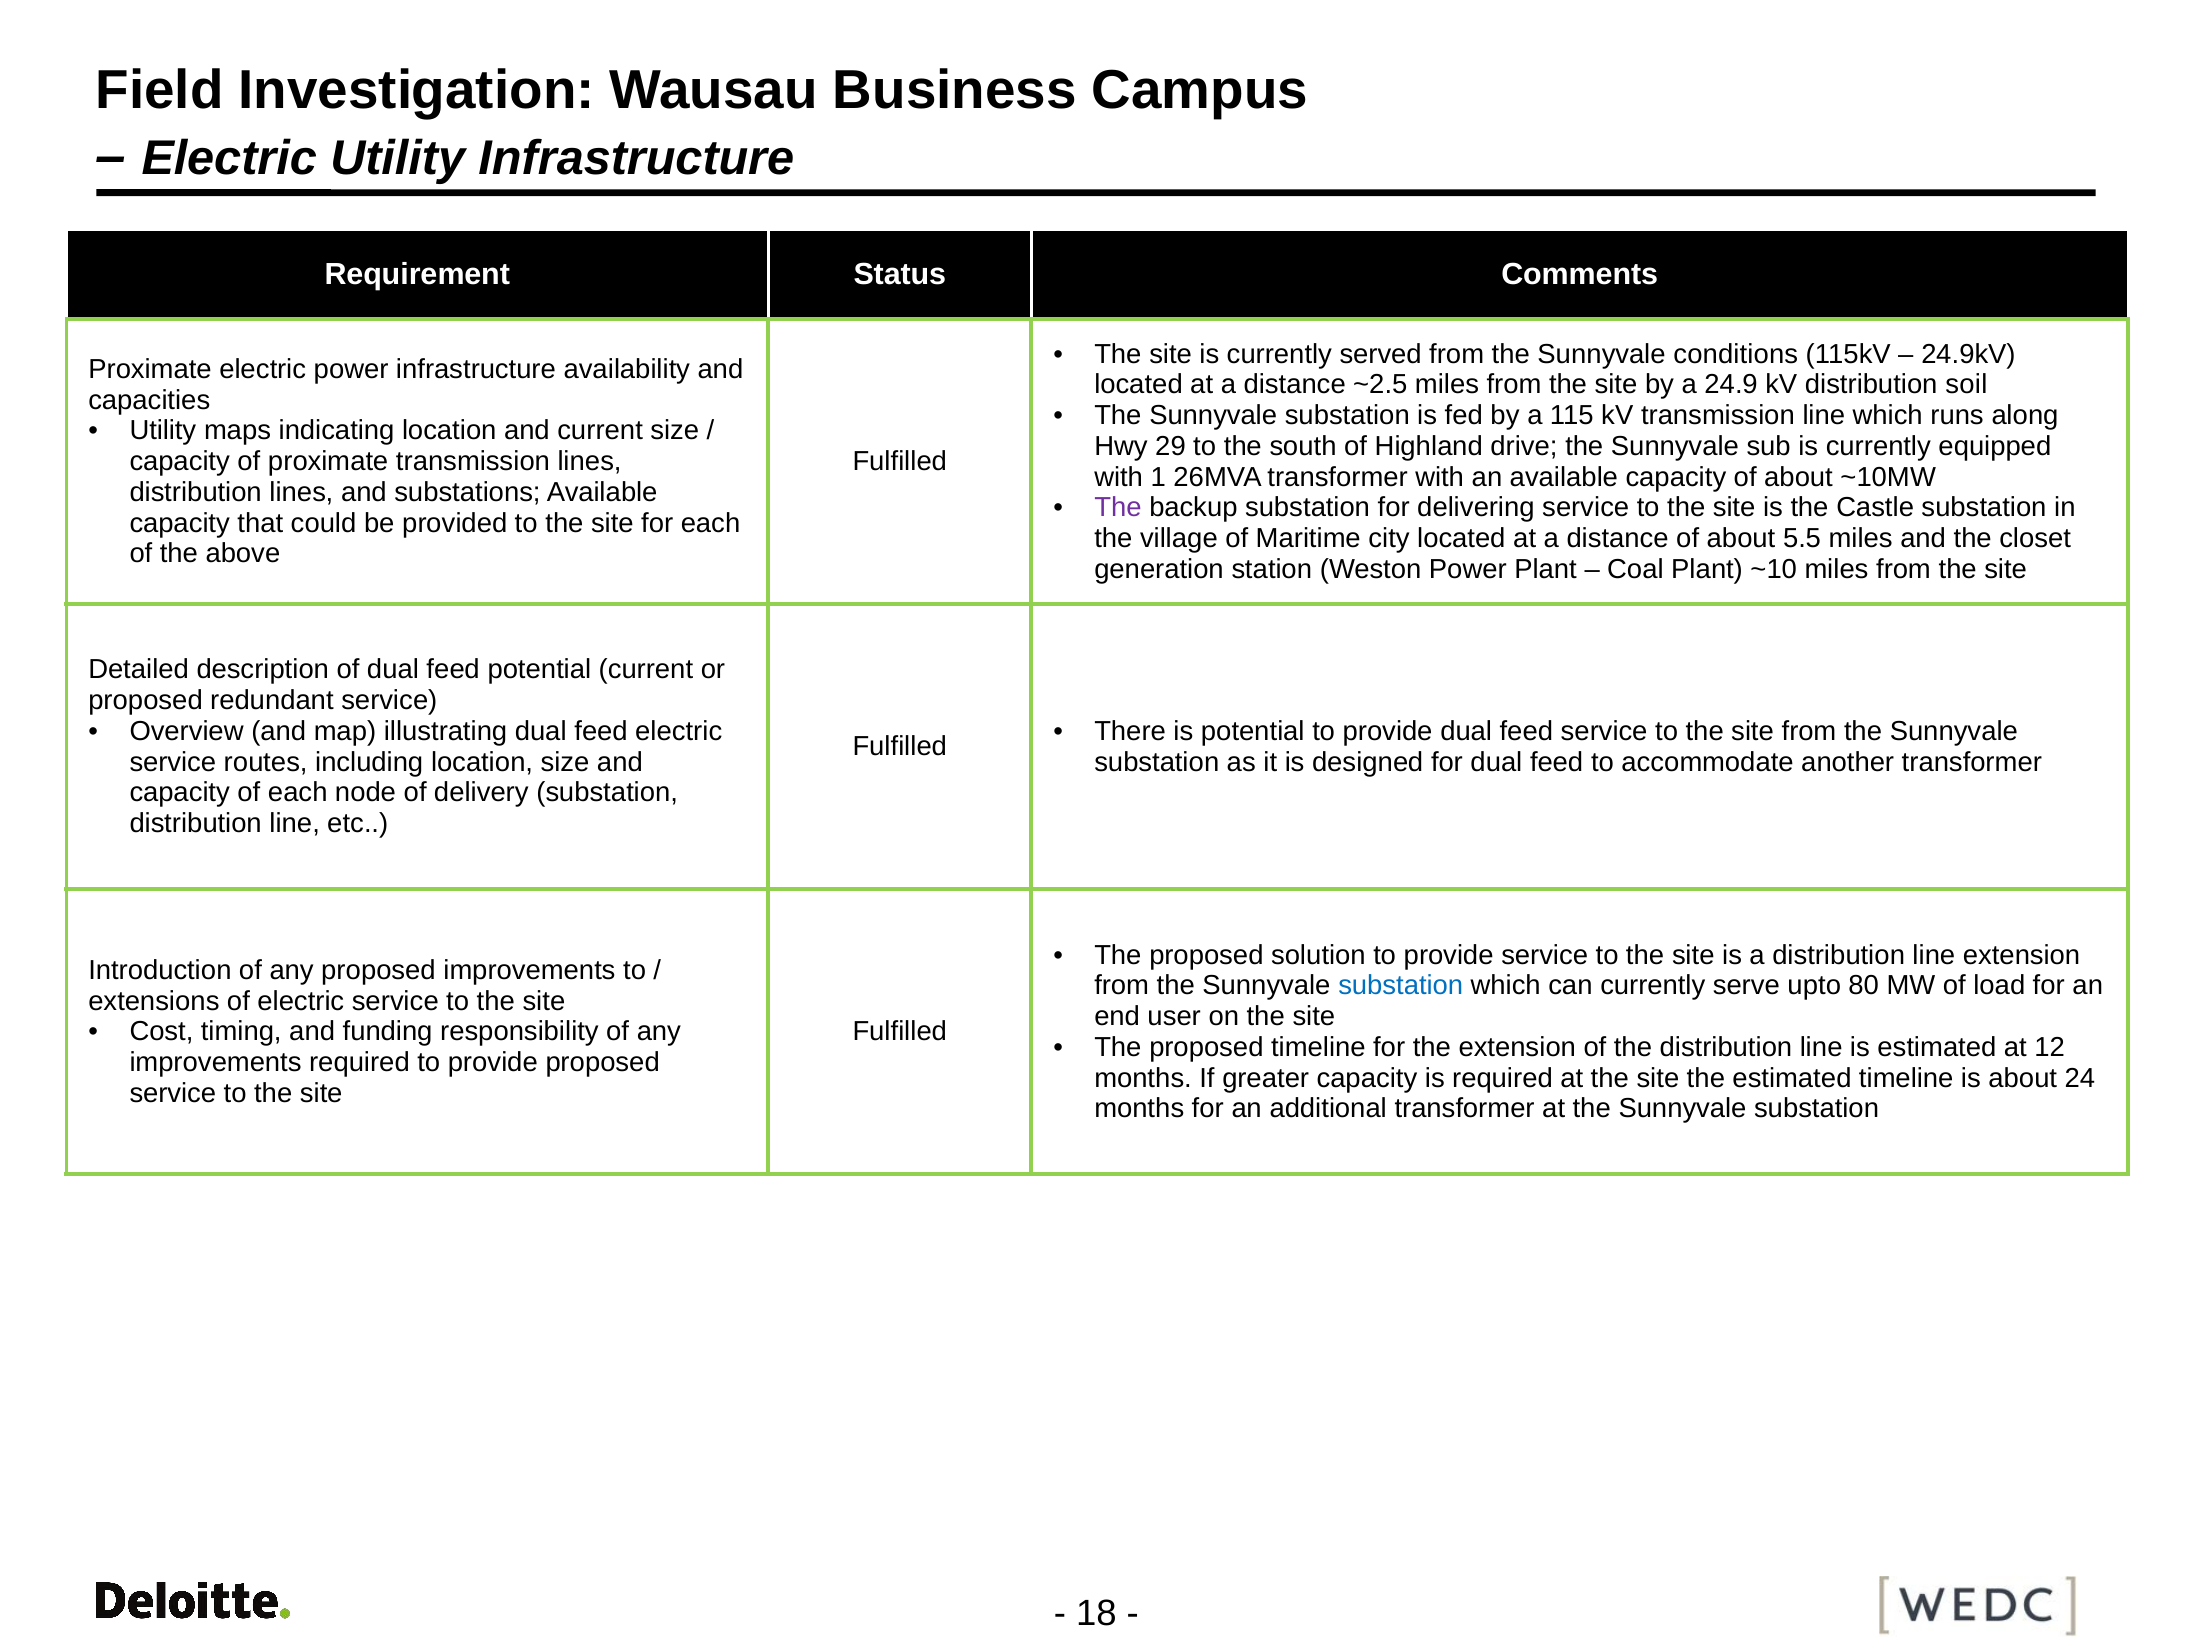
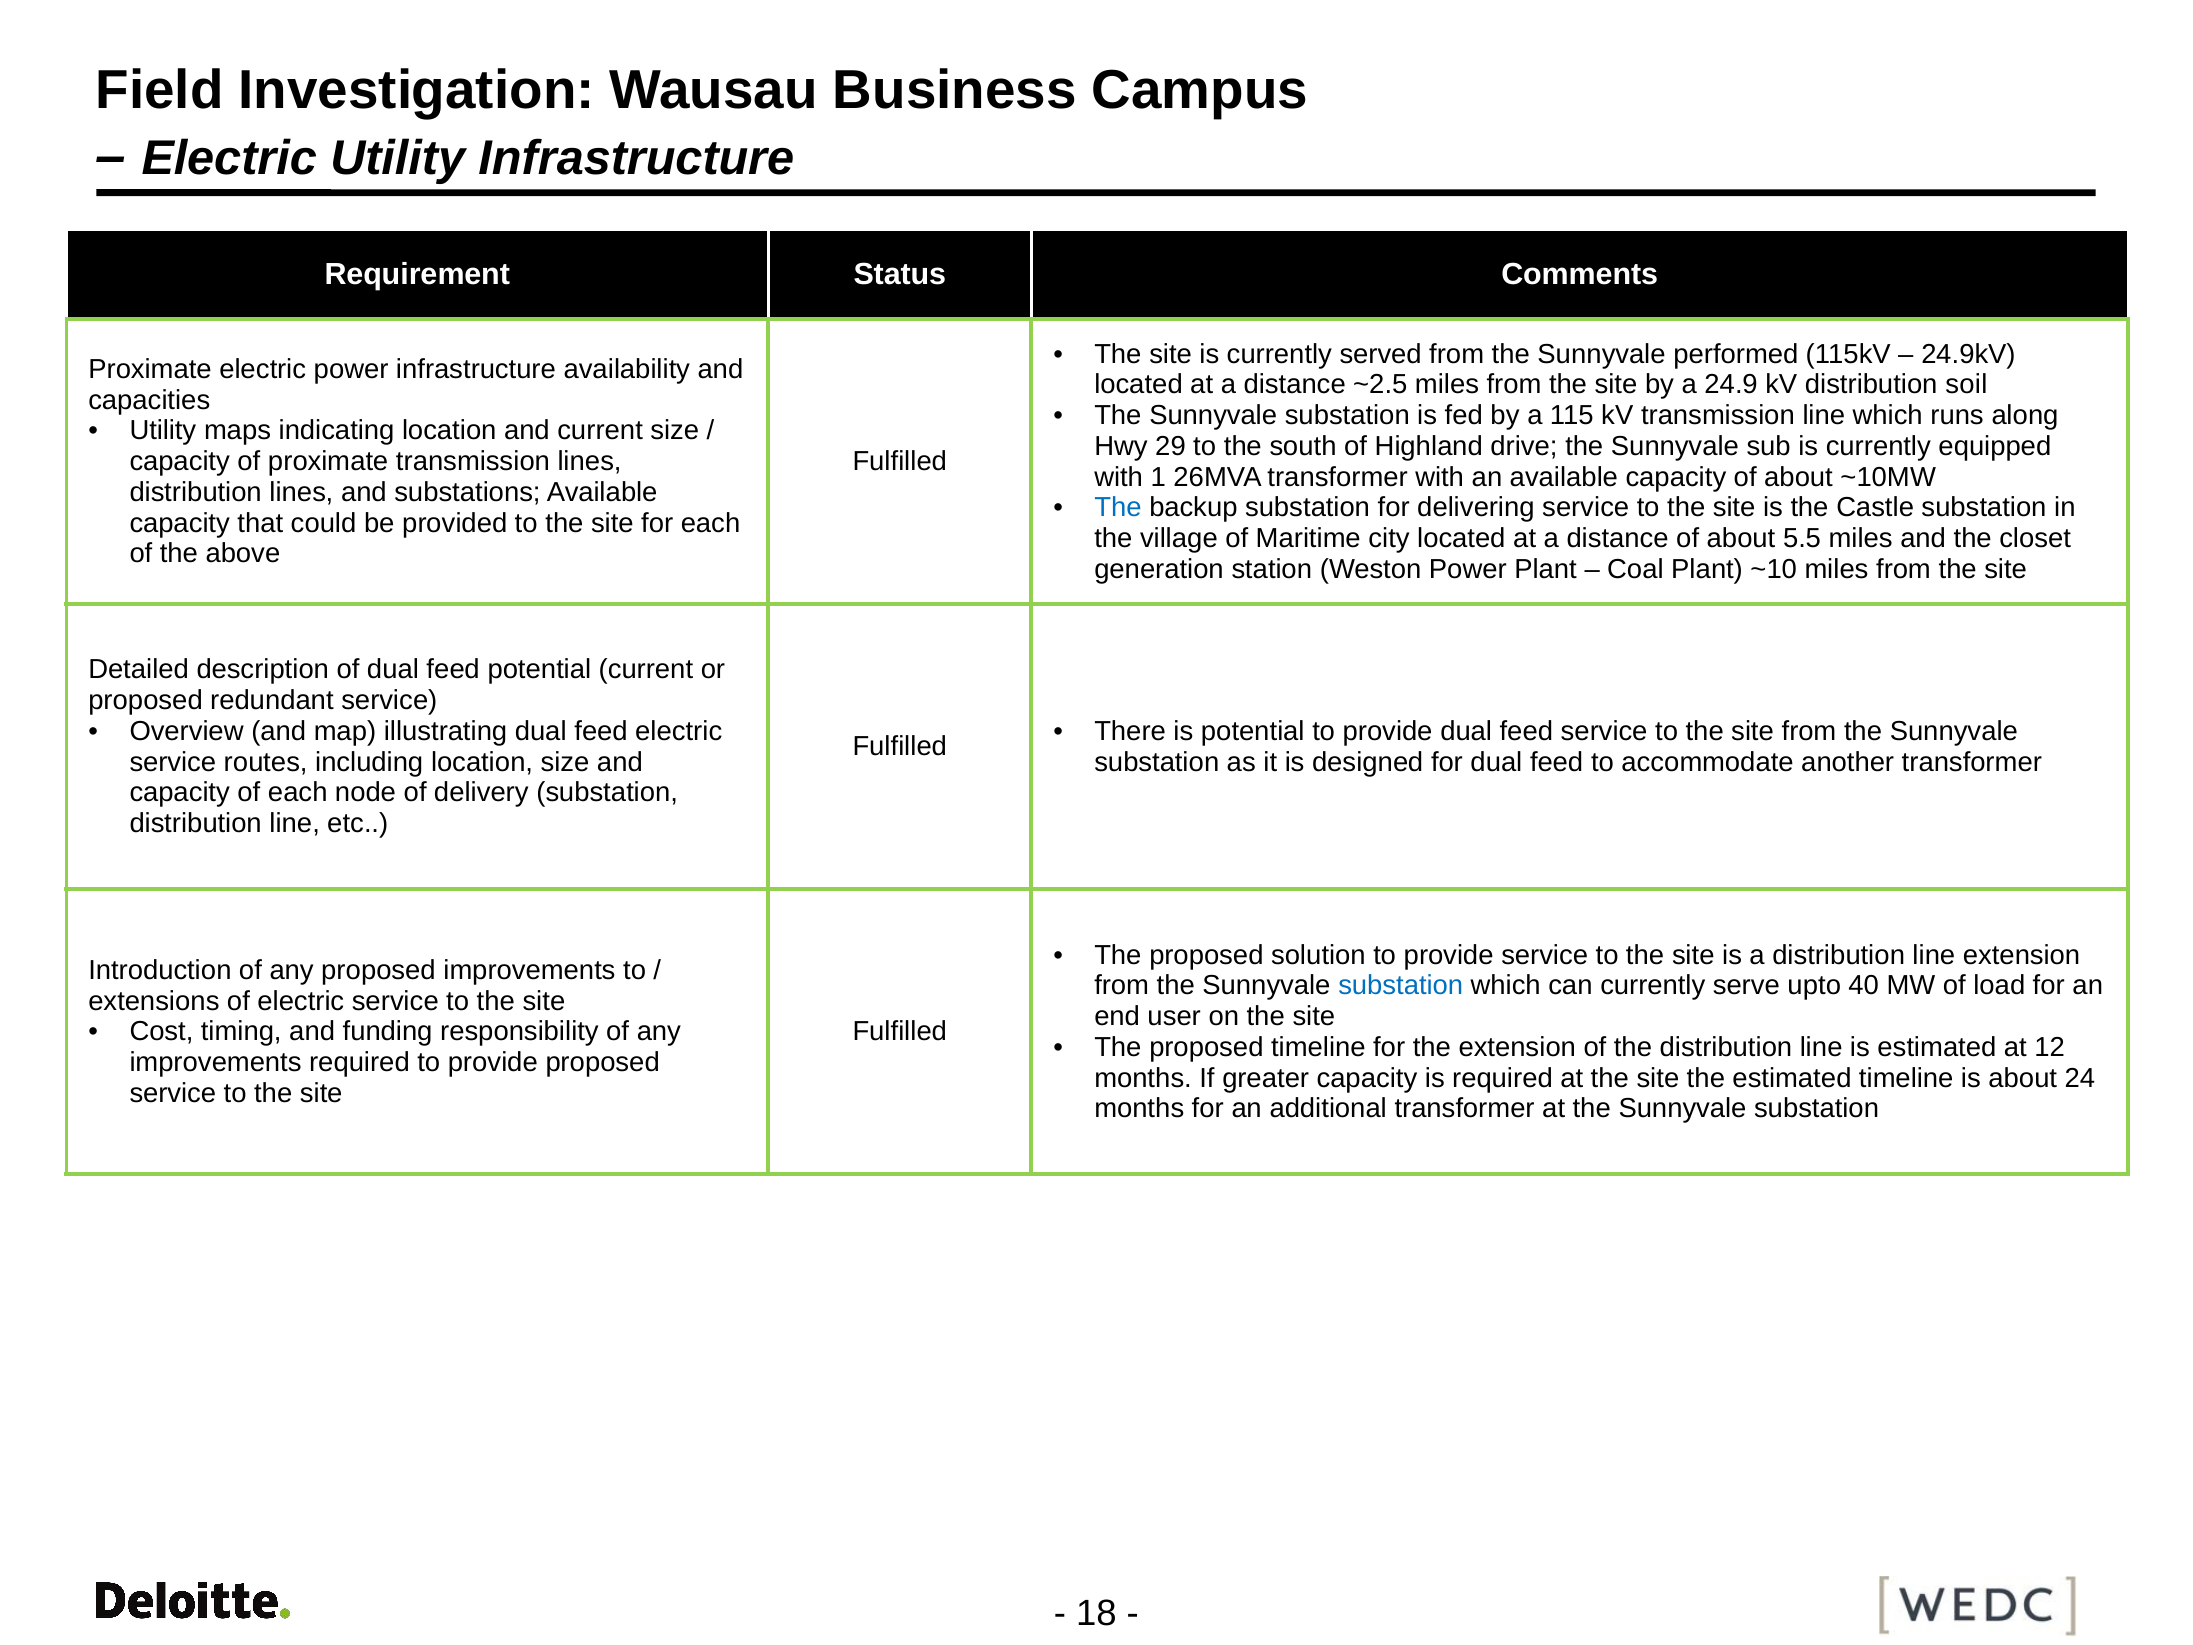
conditions: conditions -> performed (1736, 354)
The colour: purple -> blue (1118, 508)
80: 80 -> 40 (1864, 986)
